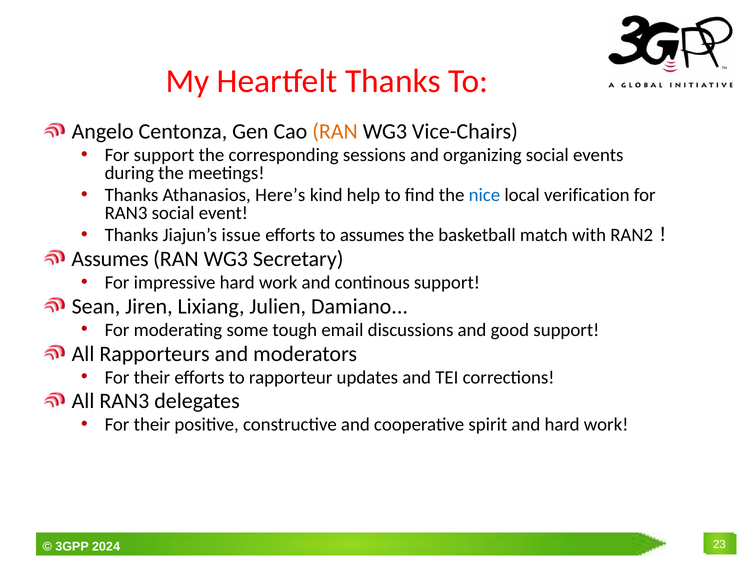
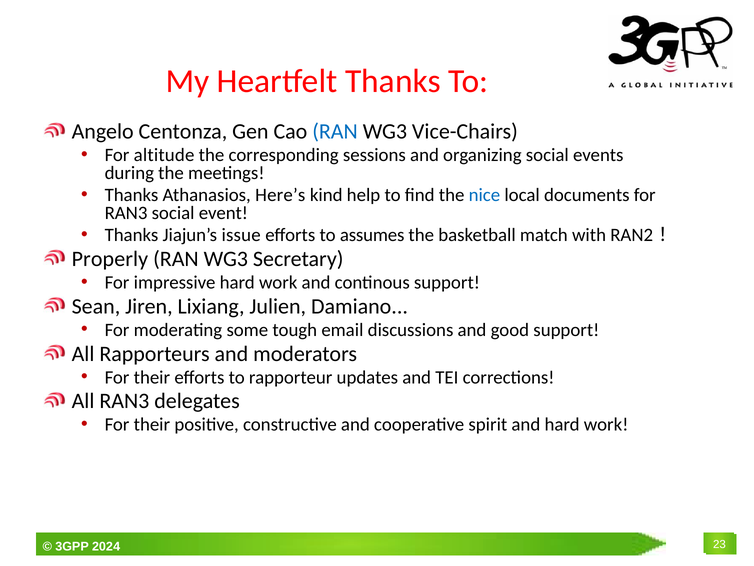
RAN colour: orange -> blue (335, 131)
For support: support -> altitude (164, 155)
verification: verification -> documents (587, 195)
Assumes: Assumes -> Properly (110, 259)
